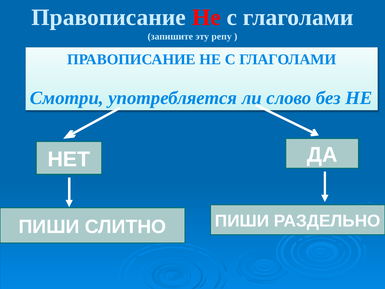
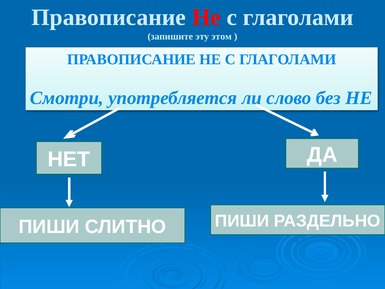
репу: репу -> этом (222, 36)
